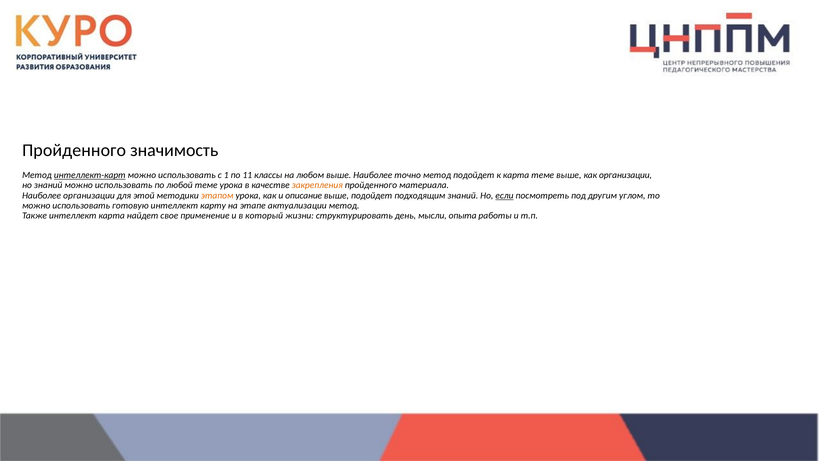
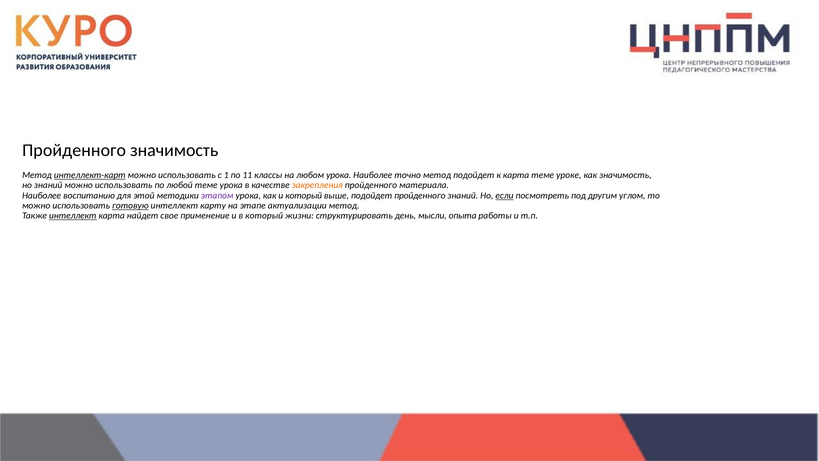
любом выше: выше -> урока (339, 175)
теме выше: выше -> уроке (569, 175)
как организации: организации -> значимость (625, 175)
Наиболее организации: организации -> воспитанию (89, 195)
этапом colour: orange -> purple (217, 195)
и описание: описание -> который (304, 195)
подойдет подходящим: подходящим -> пройденного (420, 195)
готовую underline: none -> present (130, 206)
интеллект underline: none -> present (73, 216)
